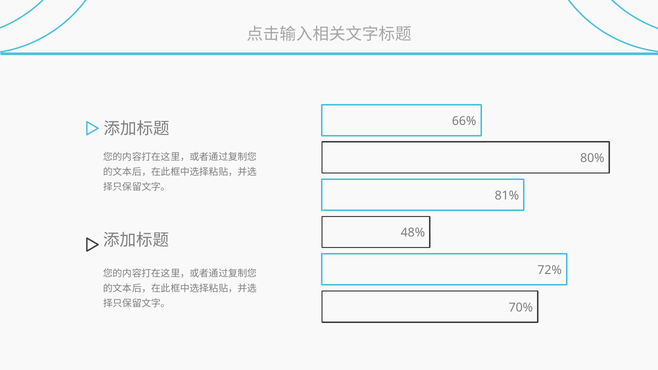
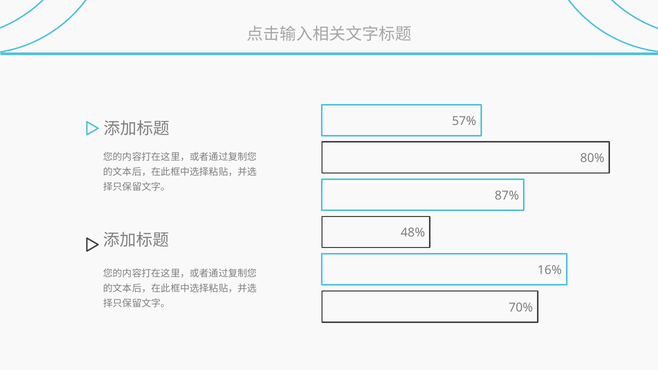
66%: 66% -> 57% (464, 121)
81%: 81% -> 87% (507, 196)
72%: 72% -> 16% (550, 270)
